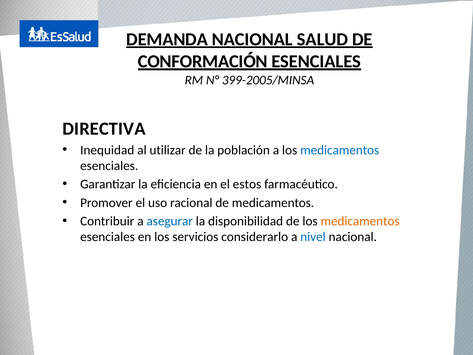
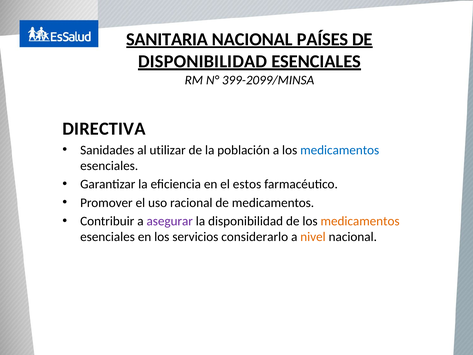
DEMANDA: DEMANDA -> SANITARIA (167, 39)
SALUD: SALUD -> PAÍSES (323, 39)
CONFORMACIÓN: CONFORMACIÓN -> DISPONIBILIDAD (203, 61)
399-2005/MINSA: 399-2005/MINSA -> 399-2099/MINSA (268, 80)
Inequidad: Inequidad -> Sanidades (107, 150)
asegurar colour: blue -> purple (170, 221)
nivel colour: blue -> orange (313, 237)
